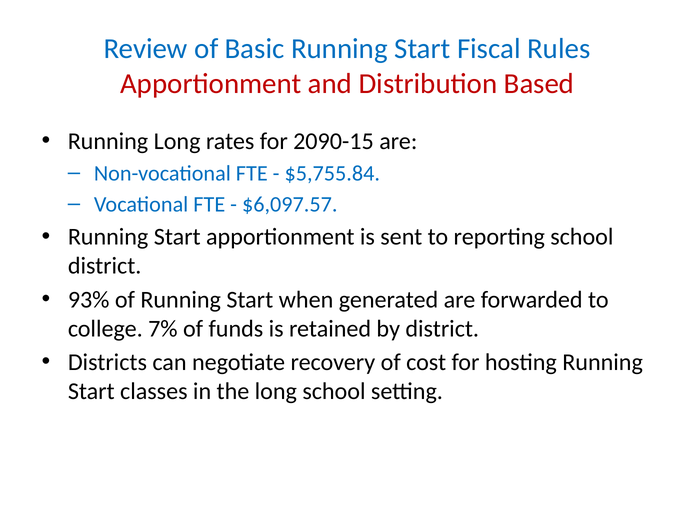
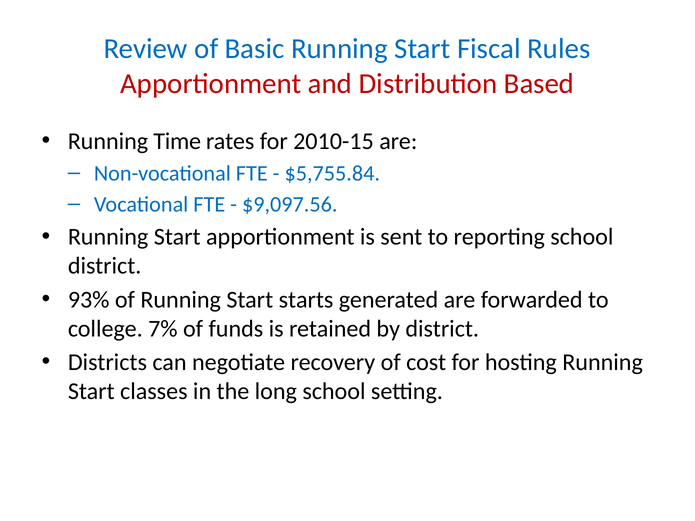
Running Long: Long -> Time (177, 141)
2090-15: 2090-15 -> 2010-15 (333, 141)
$6,097.57: $6,097.57 -> $9,097.56 (290, 204)
when: when -> starts (306, 300)
